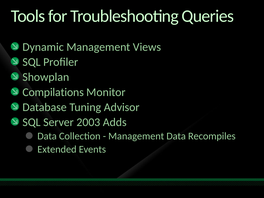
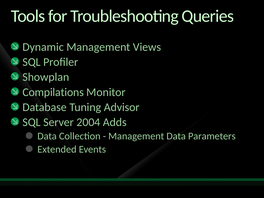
2003: 2003 -> 2004 (88, 122)
Recompiles: Recompiles -> Parameters (212, 136)
